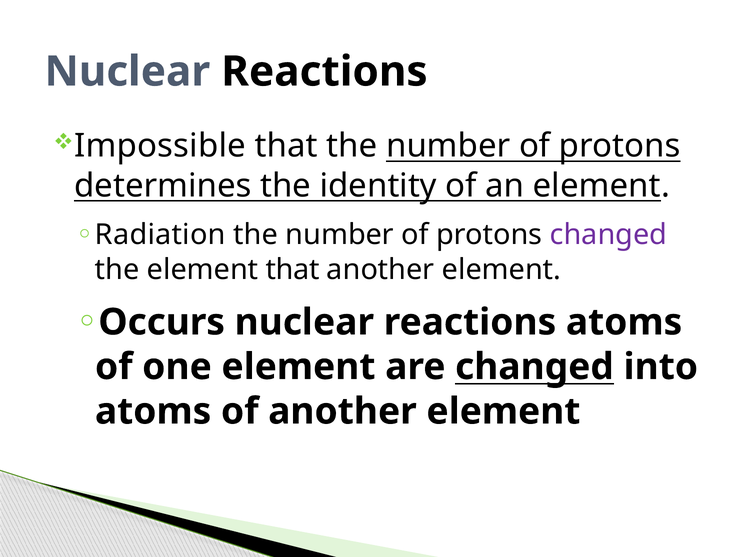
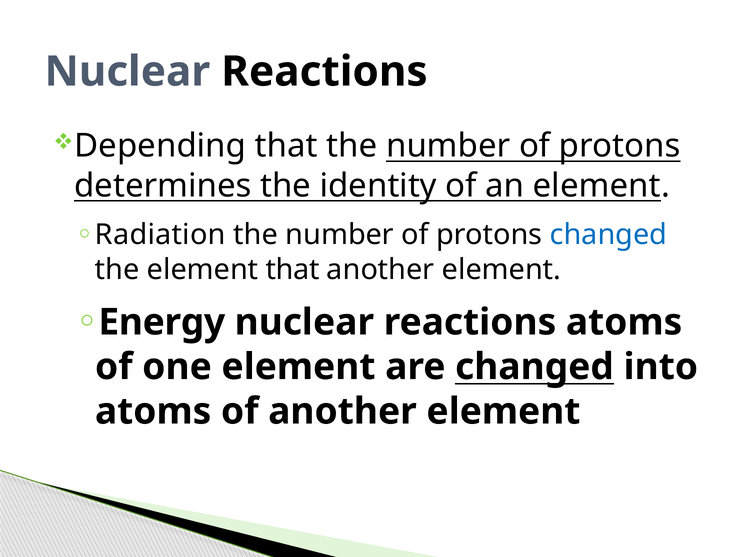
Impossible: Impossible -> Depending (160, 146)
changed colour: purple -> blue (608, 235)
Occurs: Occurs -> Energy (162, 322)
